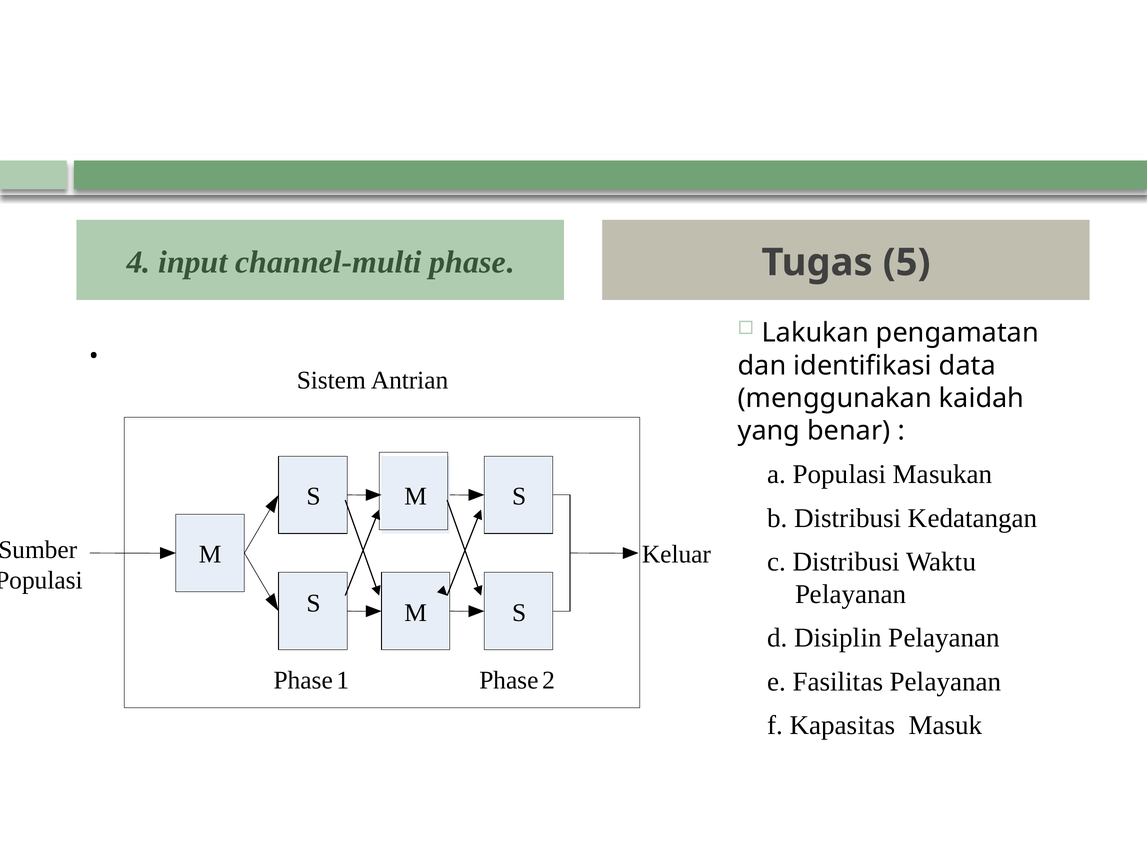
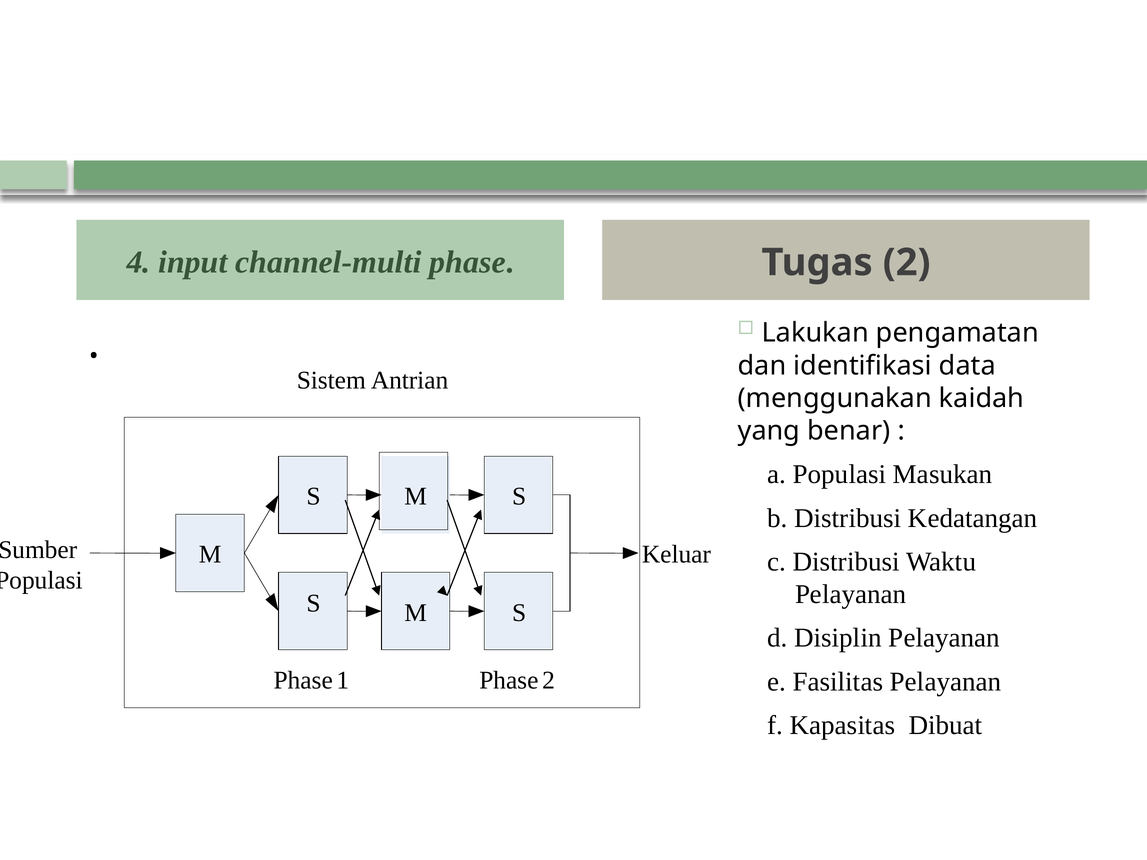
Tugas 5: 5 -> 2 (907, 263)
Masuk: Masuk -> Dibuat (946, 726)
